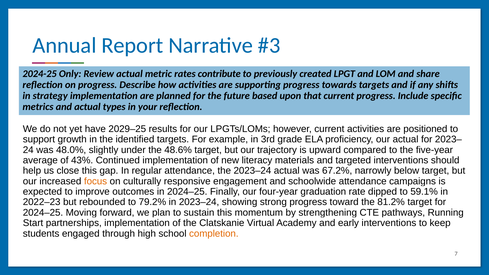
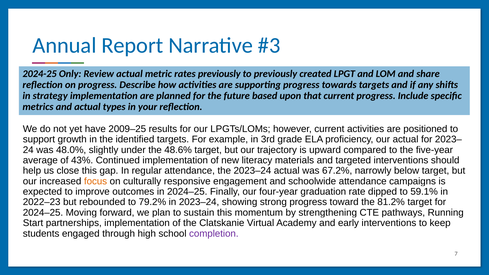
rates contribute: contribute -> previously (219, 74)
2029–25: 2029–25 -> 2009–25 (127, 129)
completion colour: orange -> purple (214, 234)
